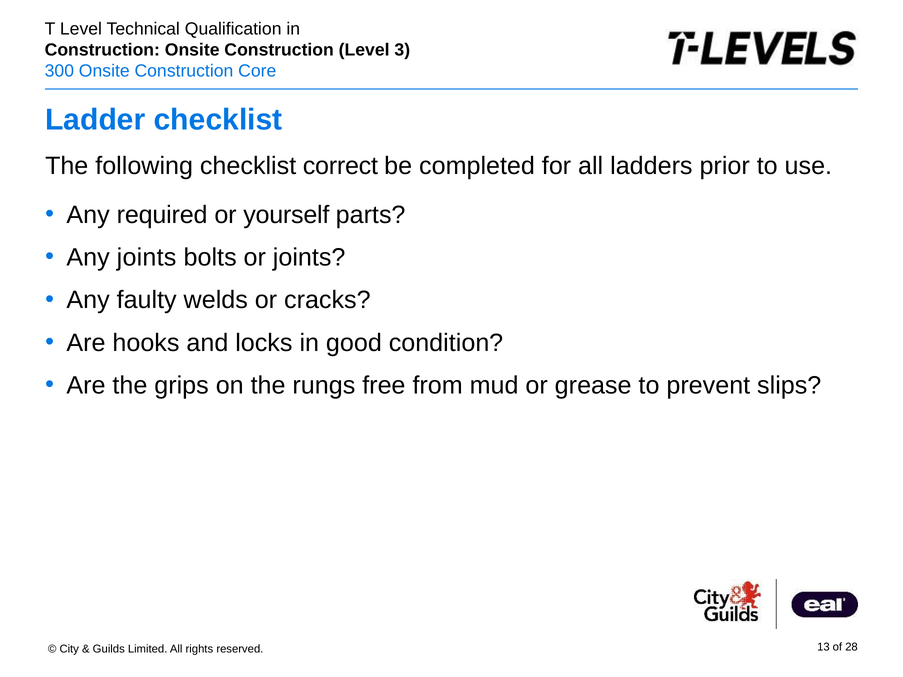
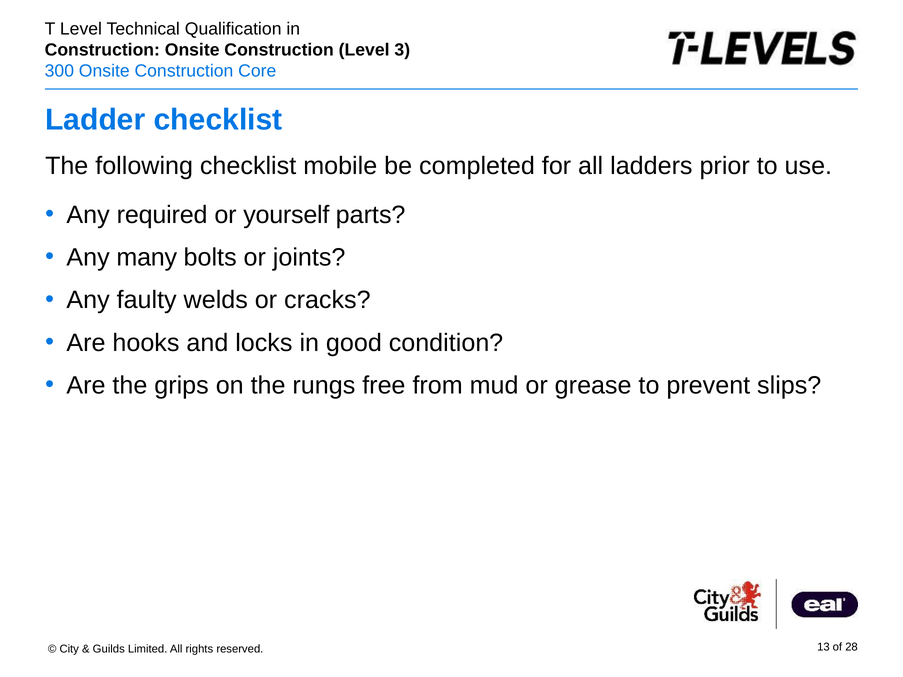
correct: correct -> mobile (340, 166)
Any joints: joints -> many (147, 258)
